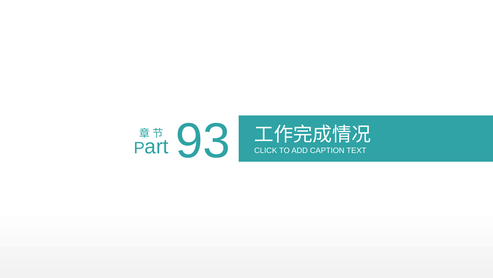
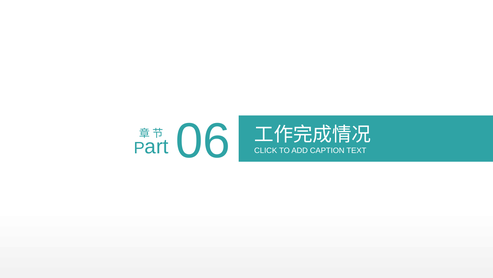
93: 93 -> 06 (203, 141)
